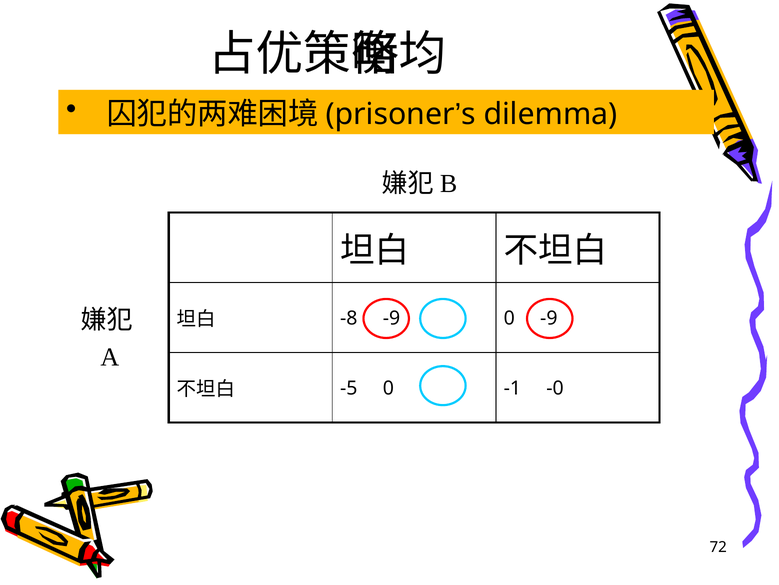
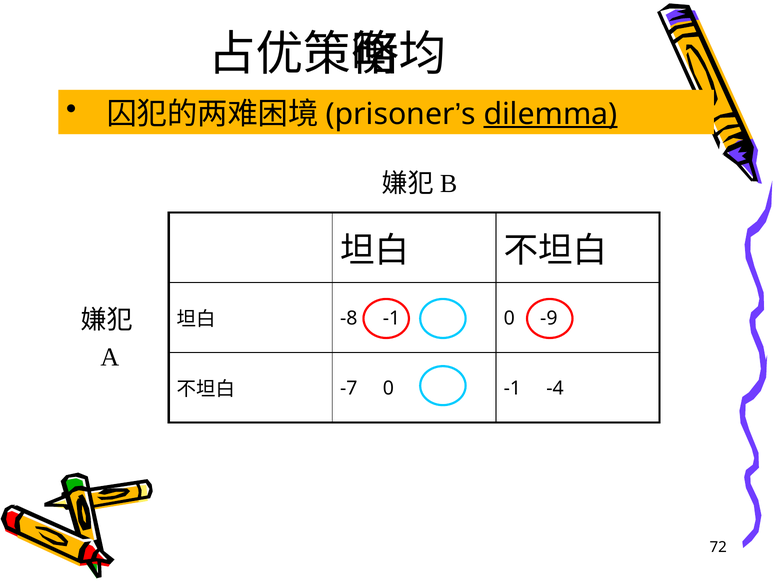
dilemma underline: none -> present (550, 114)
-8 -9: -9 -> -1 (391, 318)
-5: -5 -> -7 (349, 388)
-0: -0 -> -4 (555, 388)
